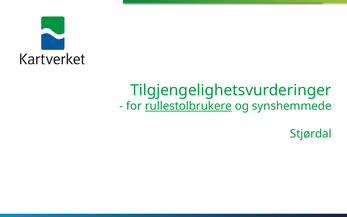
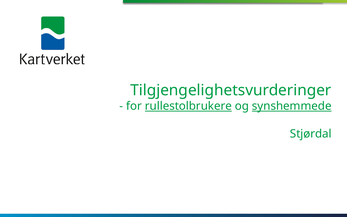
synshemmede underline: none -> present (292, 106)
